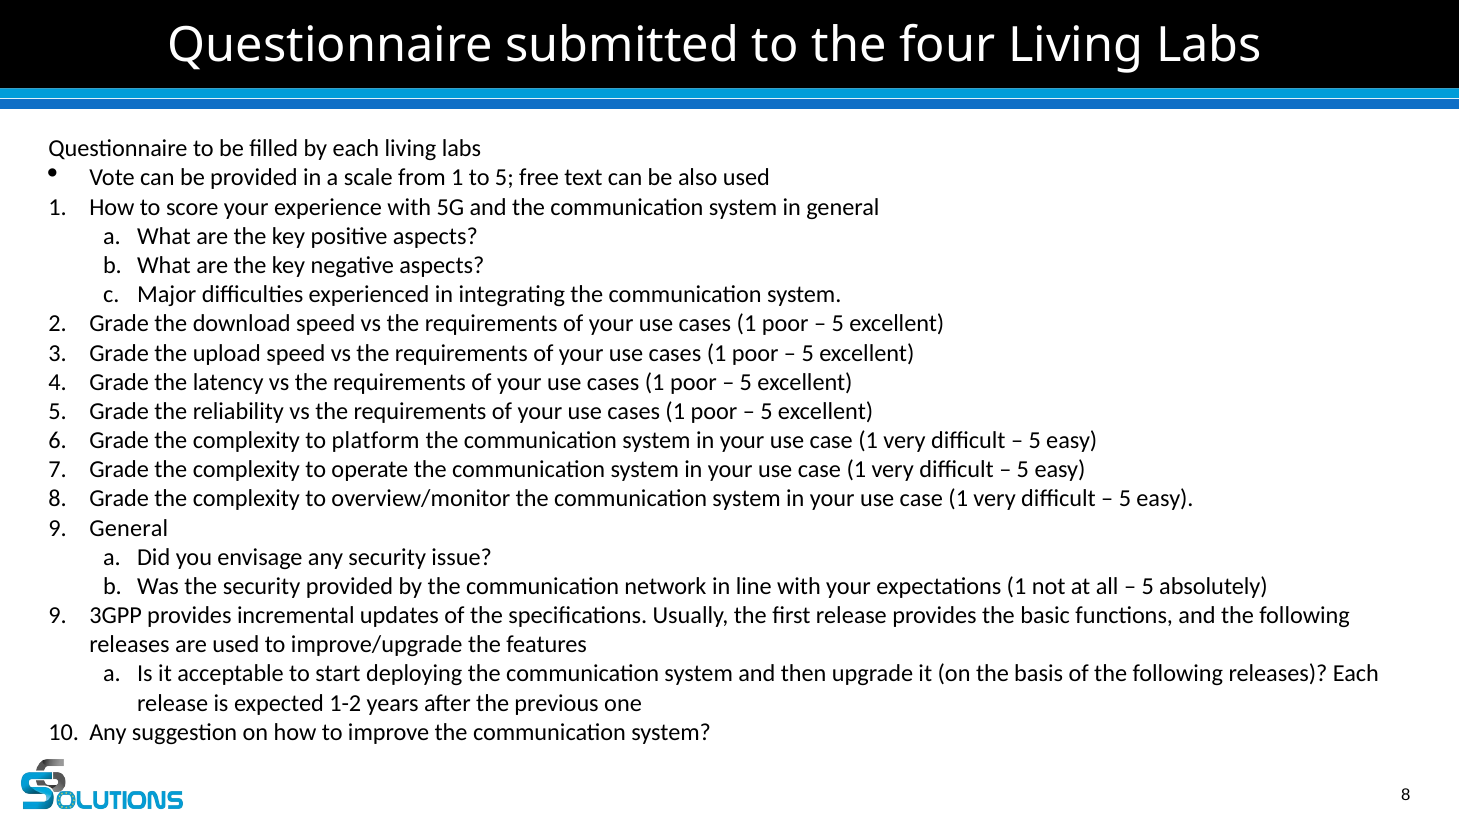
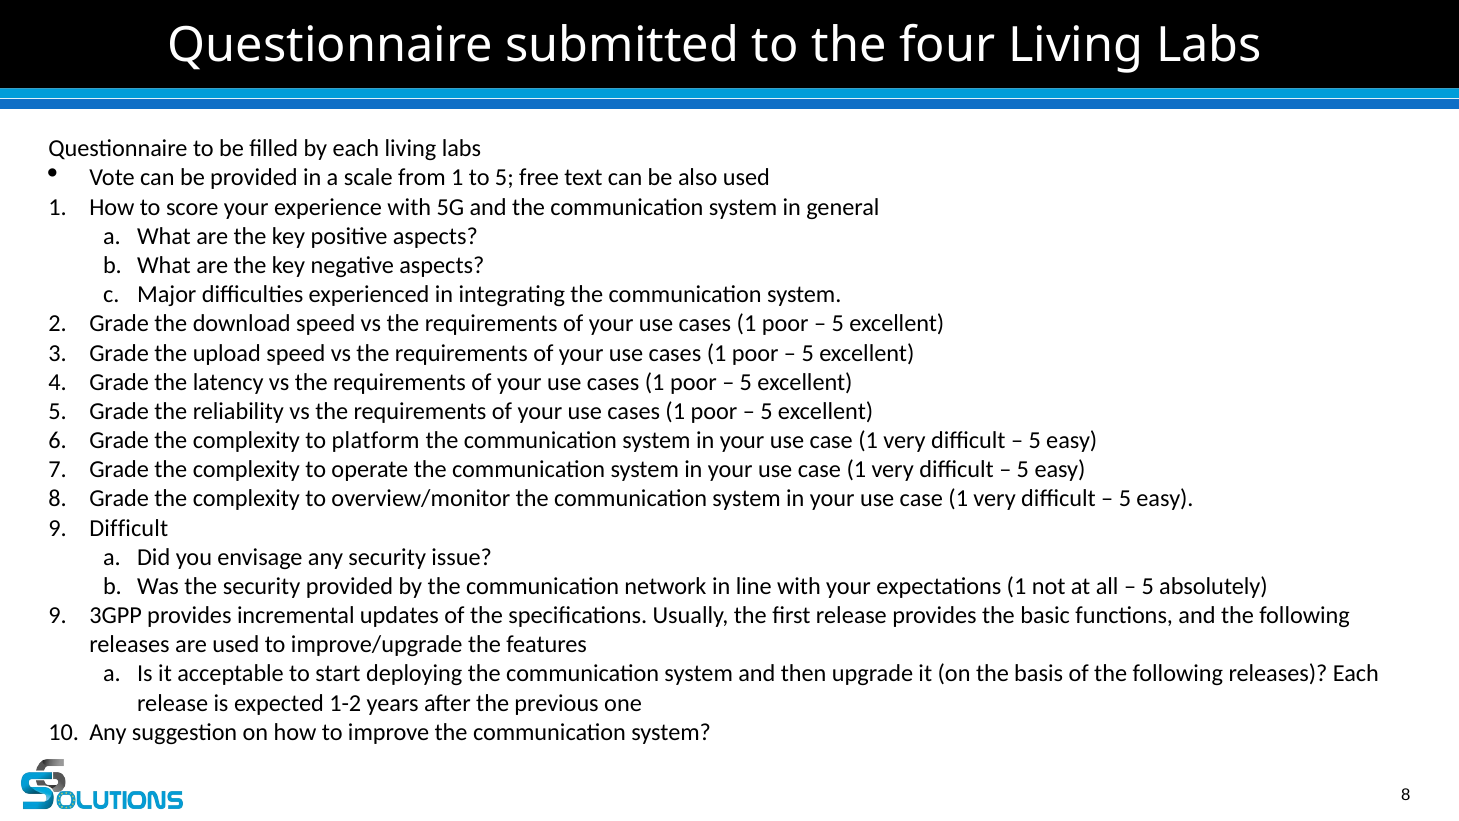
General: General -> Difficult (129, 528)
